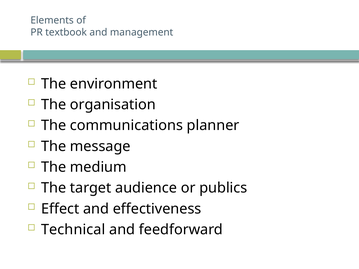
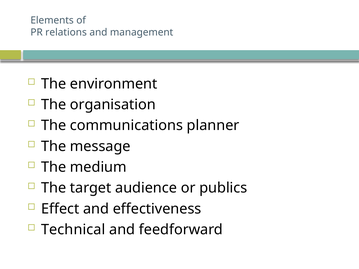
textbook: textbook -> relations (66, 32)
